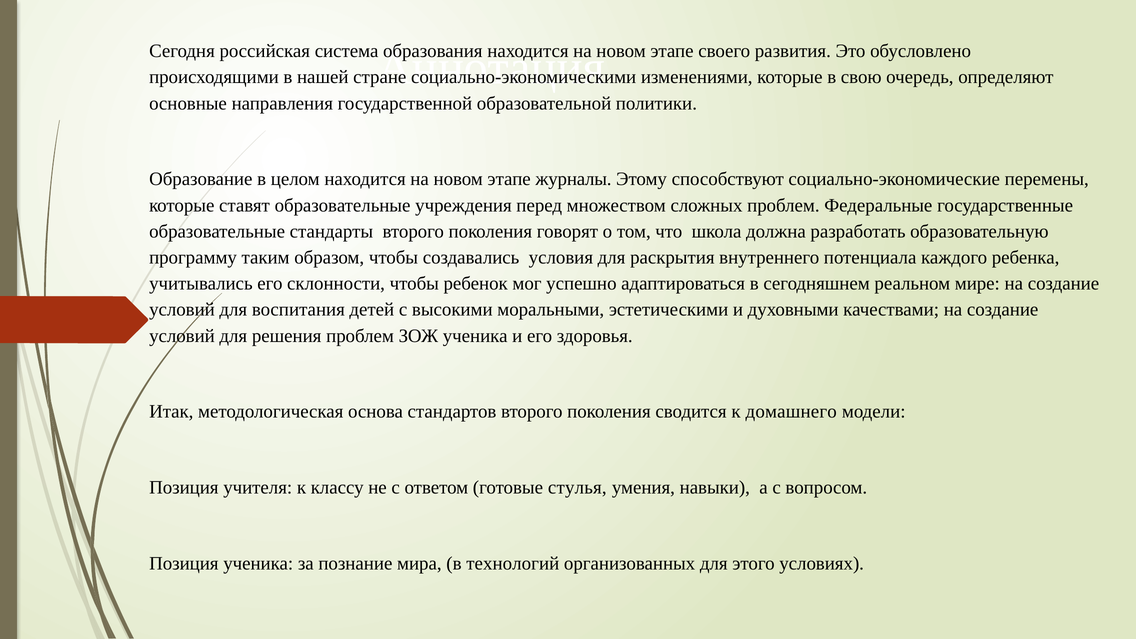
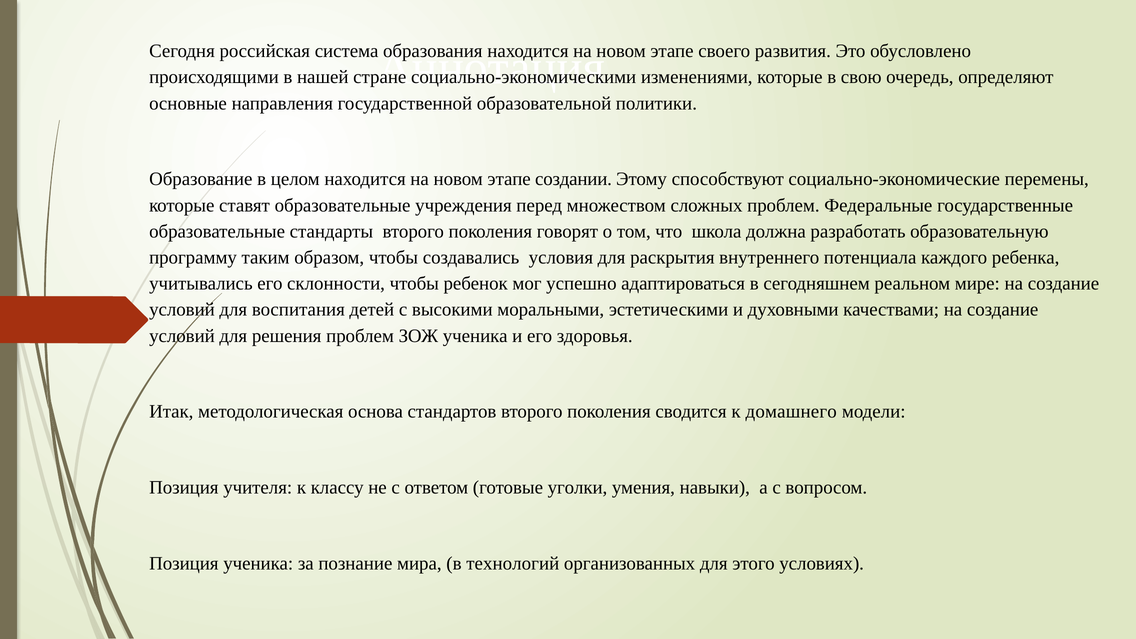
журналы: журналы -> создании (574, 179)
стулья: стулья -> уголки (577, 488)
